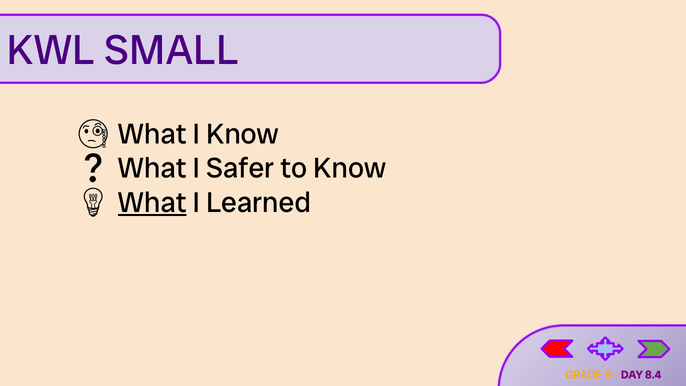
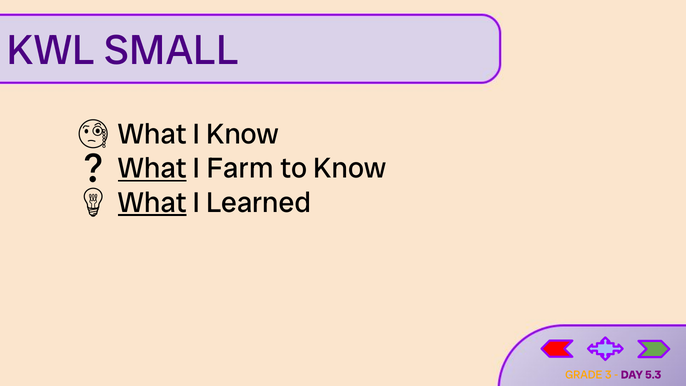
What underline: none -> present (152, 168)
Safer: Safer -> Farm (240, 168)
9: 9 -> 3 (608, 375)
8.4: 8.4 -> 5.3 (653, 375)
